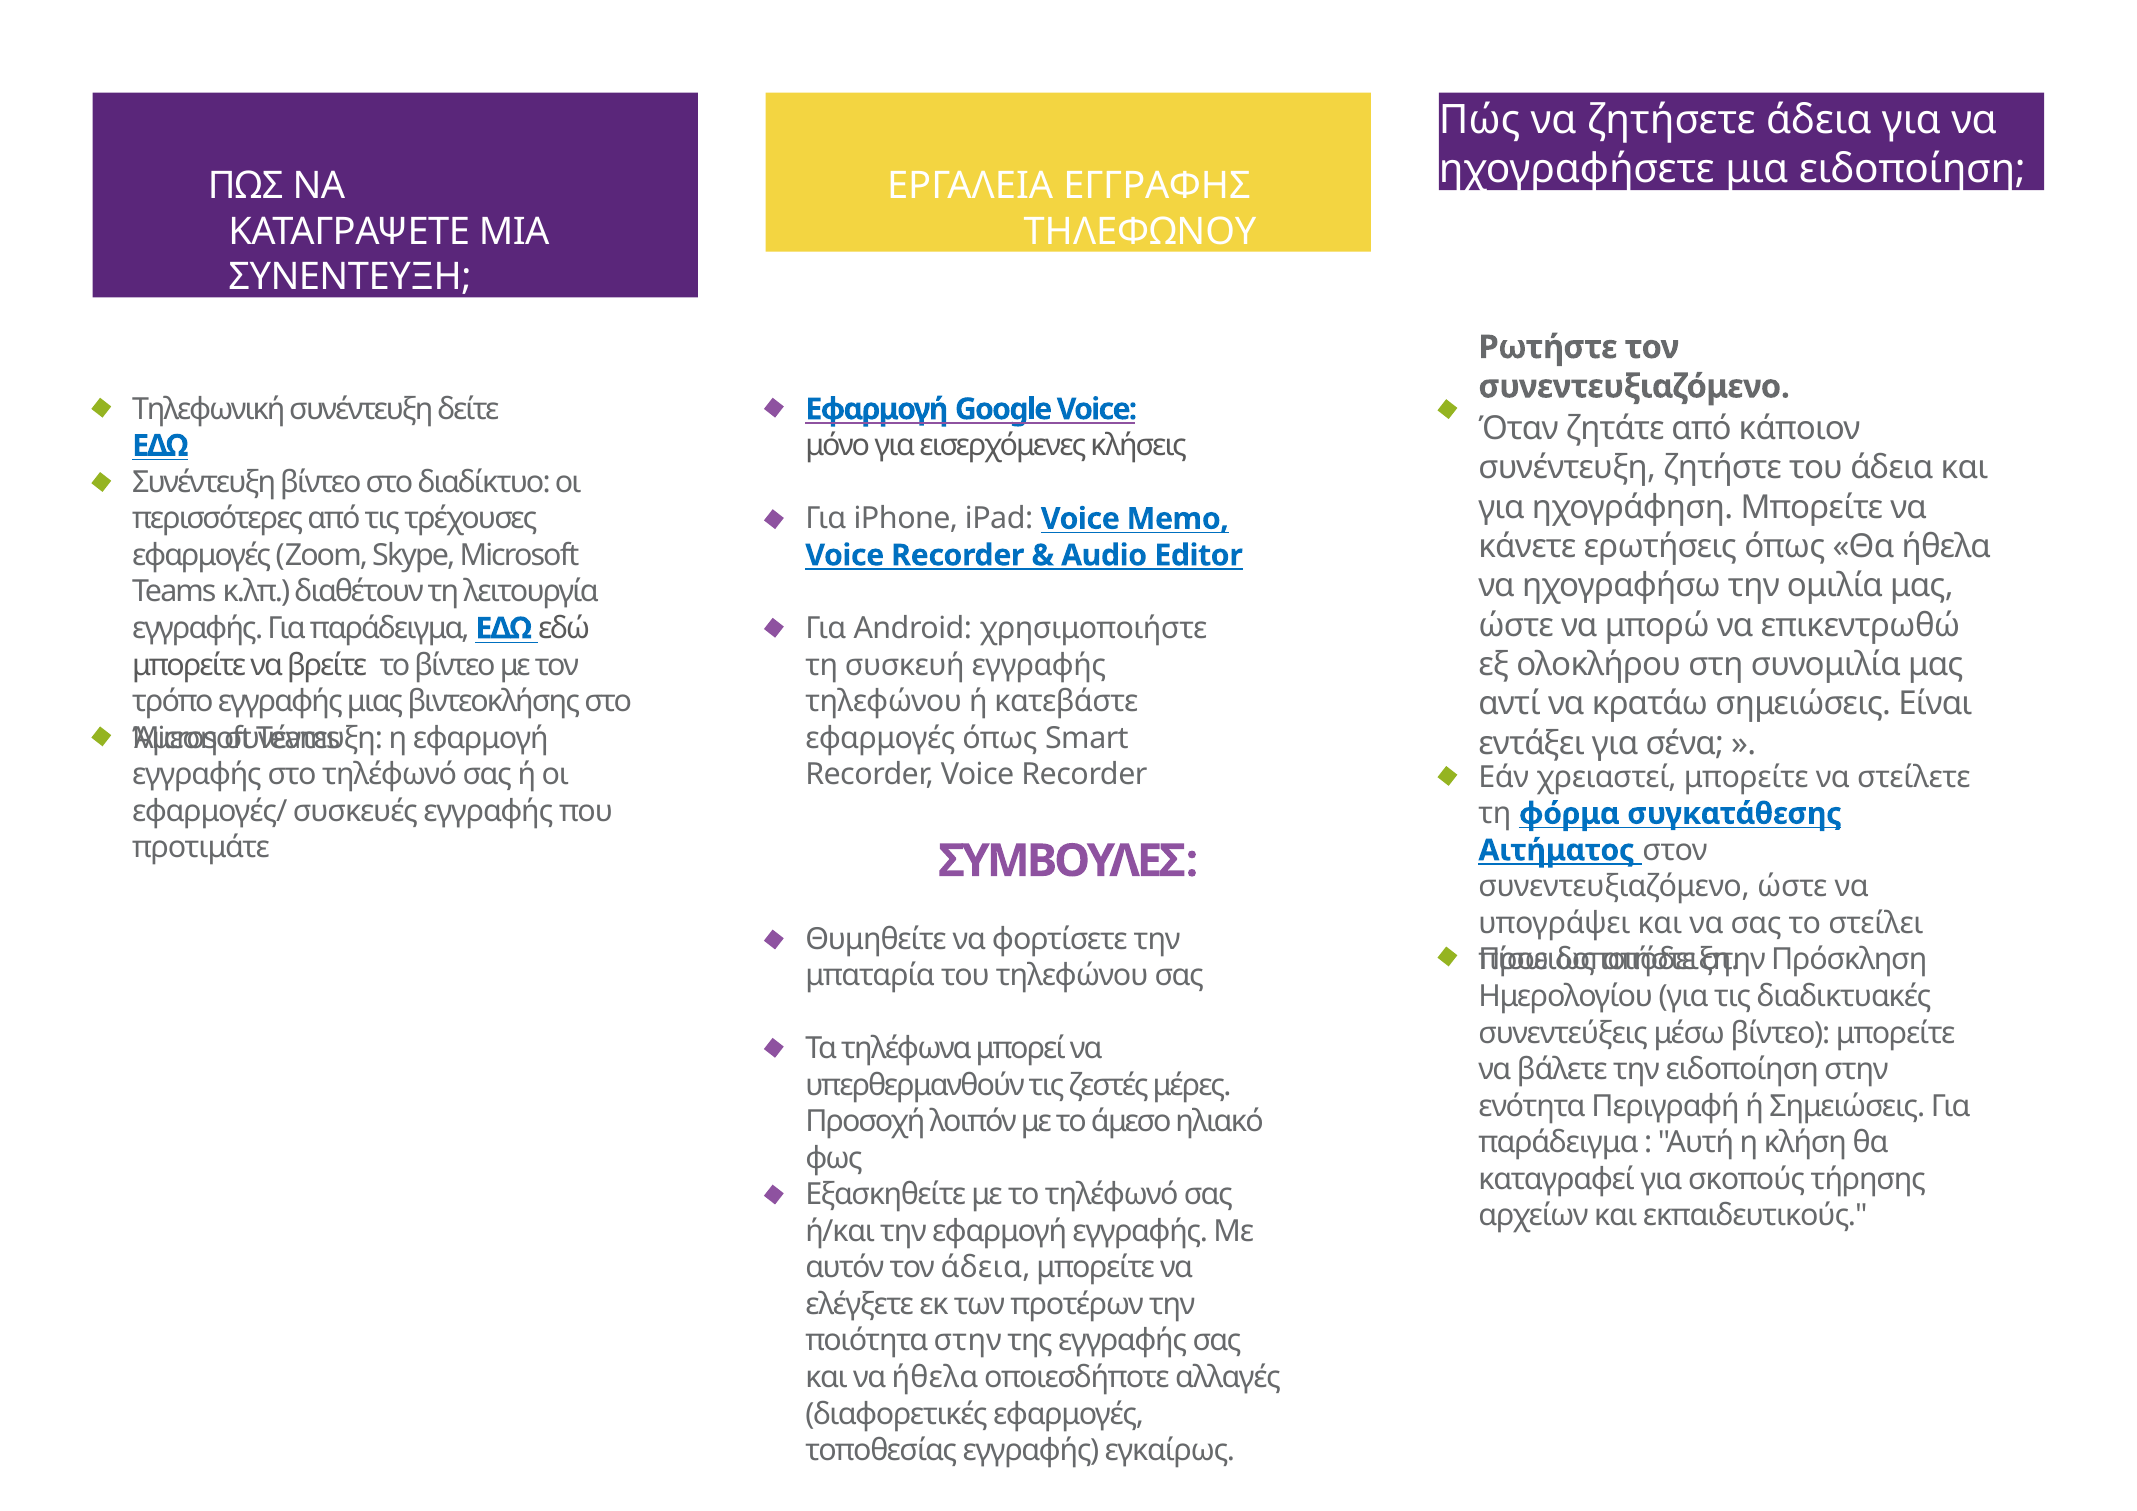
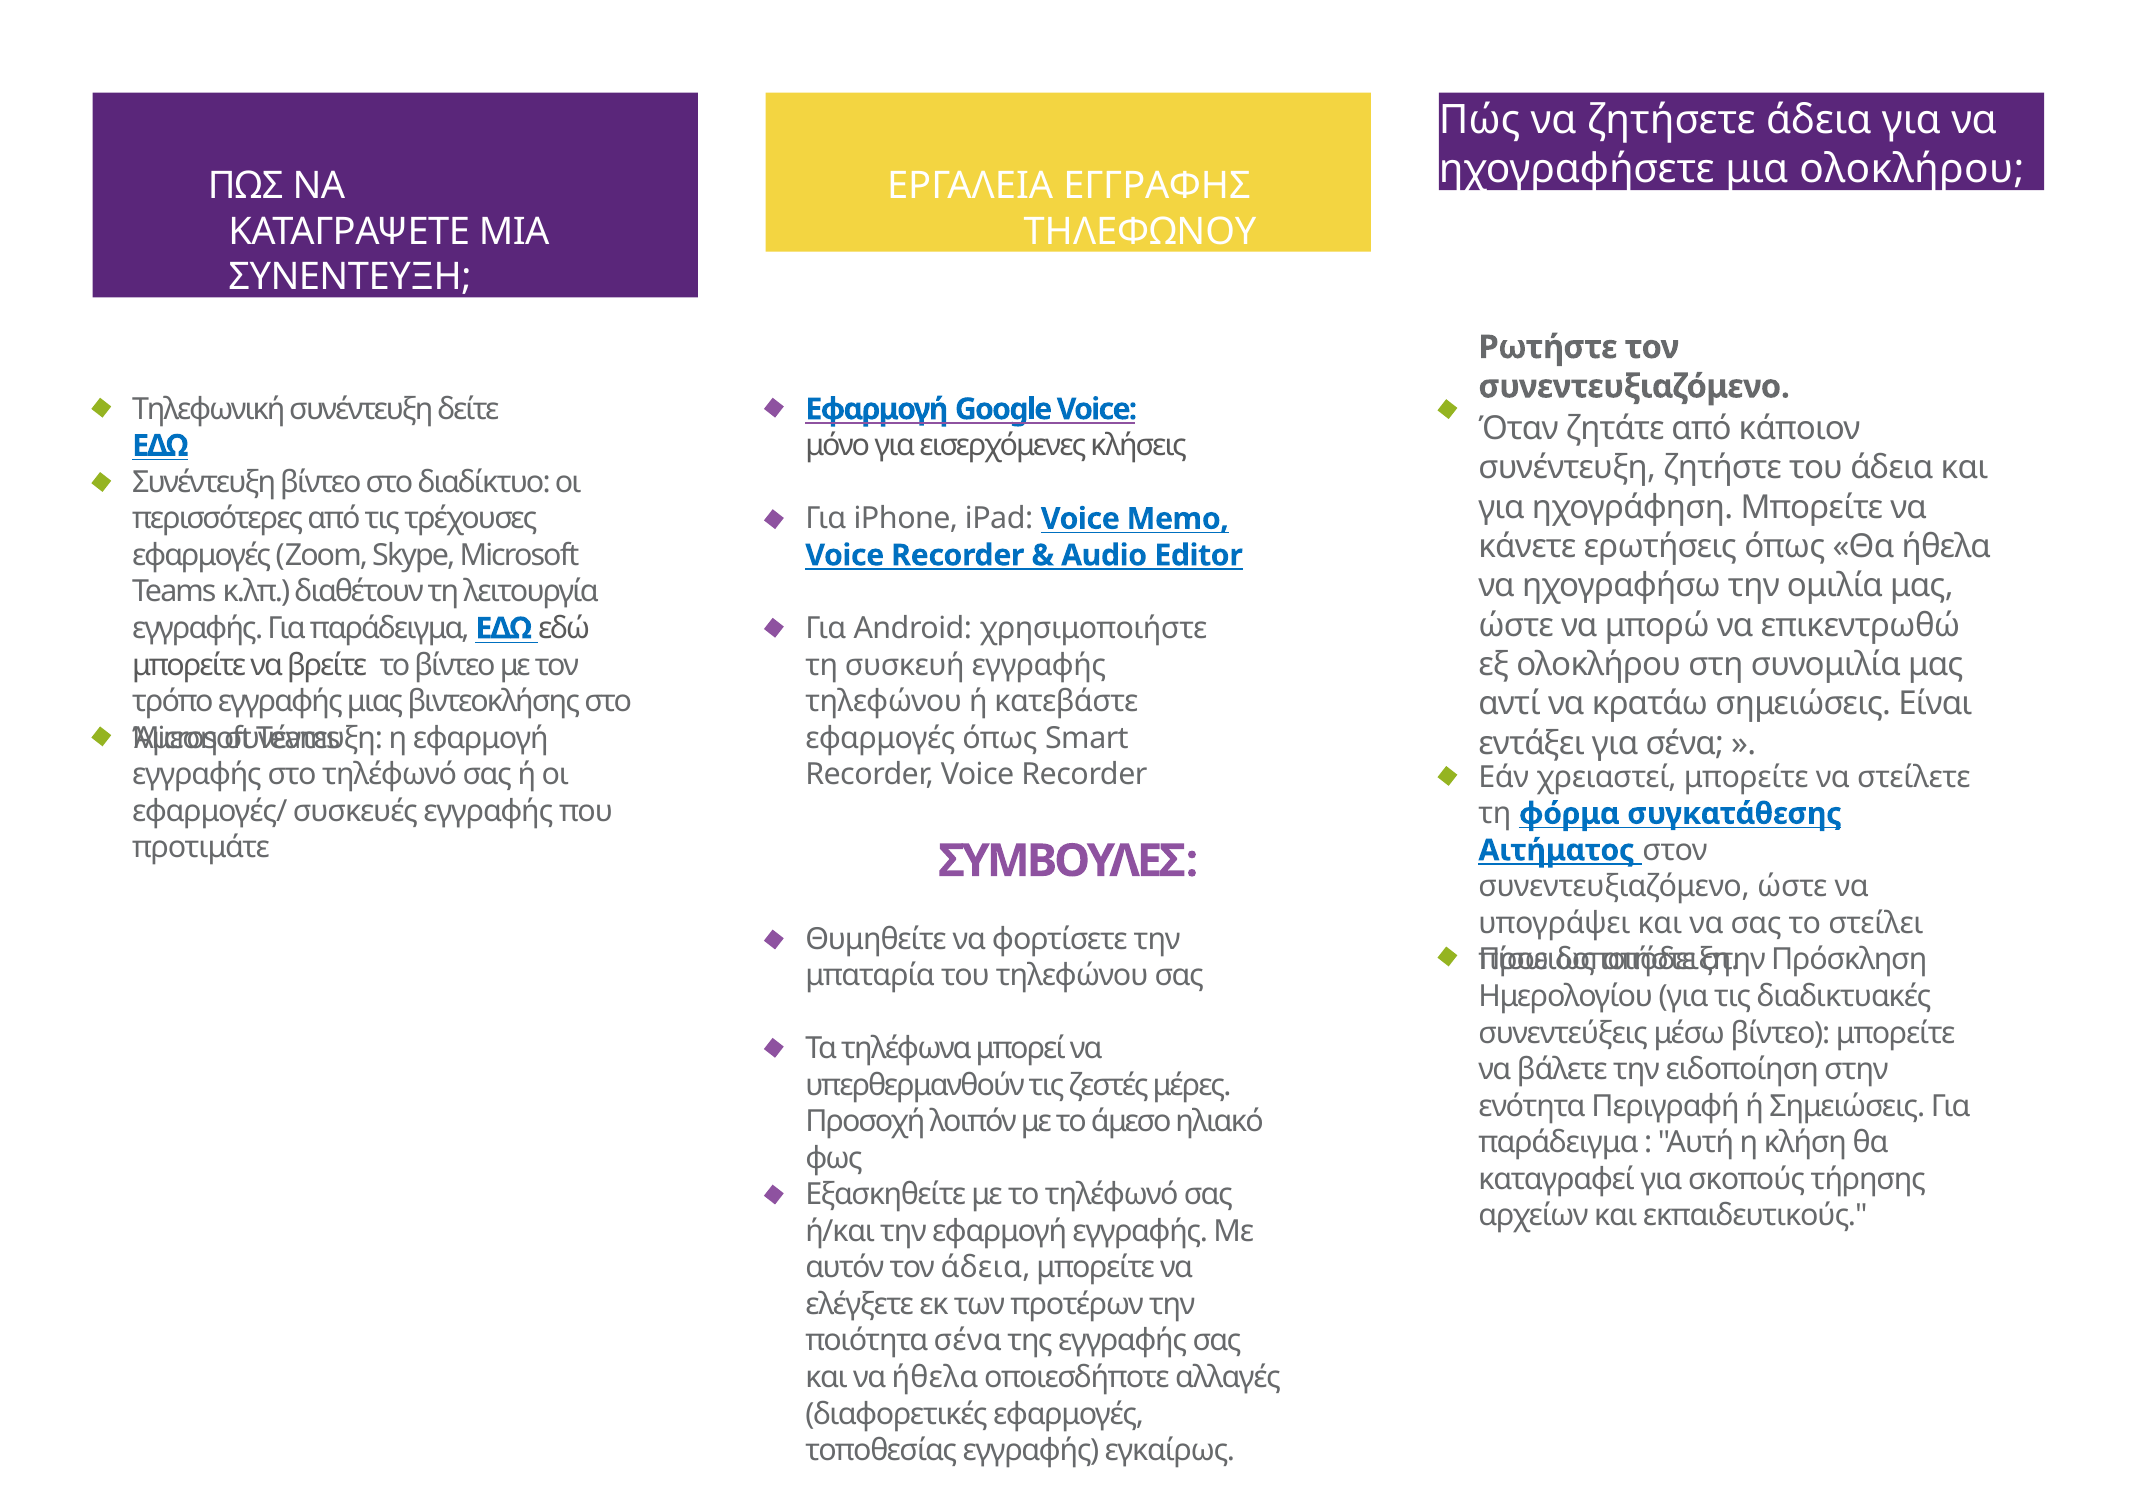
μια ειδοποίηση: ειδοποίηση -> ολοκλήρου (1912, 169)
ποιότητα στην: στην -> σένα (968, 1341)
